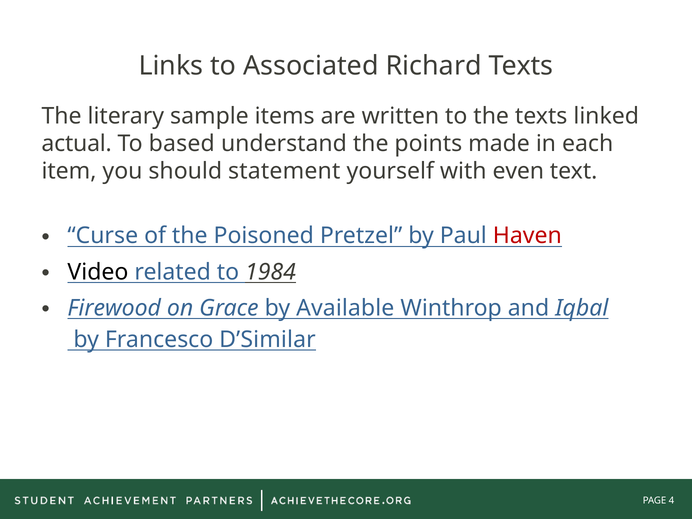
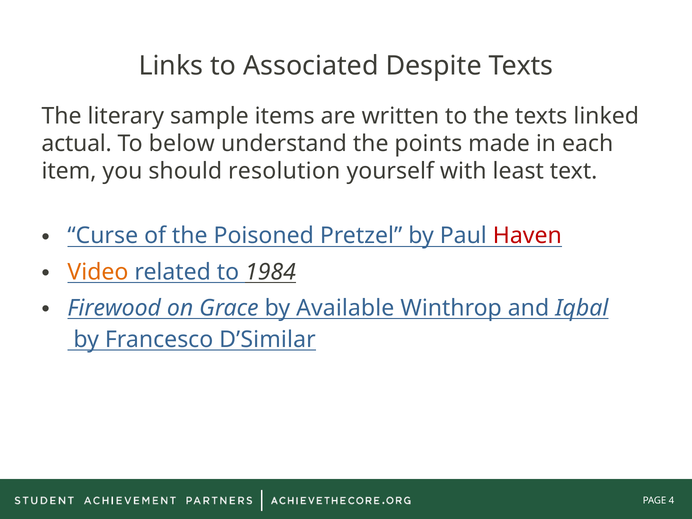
Richard: Richard -> Despite (434, 66)
based: based -> below (182, 144)
statement: statement -> resolution (284, 171)
even: even -> least (518, 171)
Video colour: black -> orange (98, 272)
